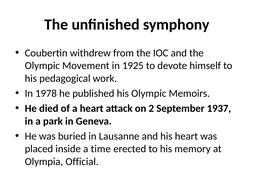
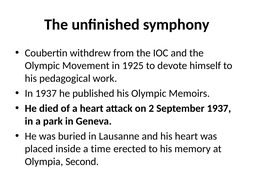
In 1978: 1978 -> 1937 (46, 93)
Official: Official -> Second (82, 161)
